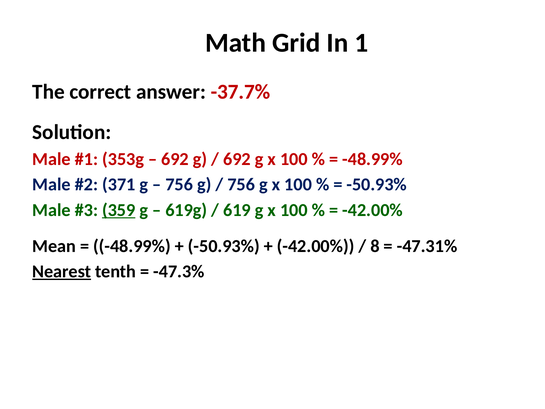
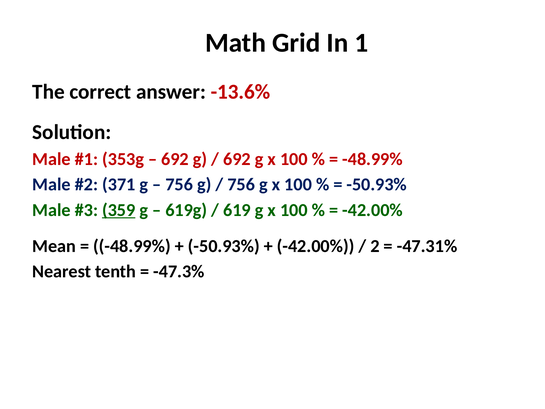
-37.7%: -37.7% -> -13.6% (241, 92)
8: 8 -> 2 (375, 246)
Nearest underline: present -> none (62, 271)
